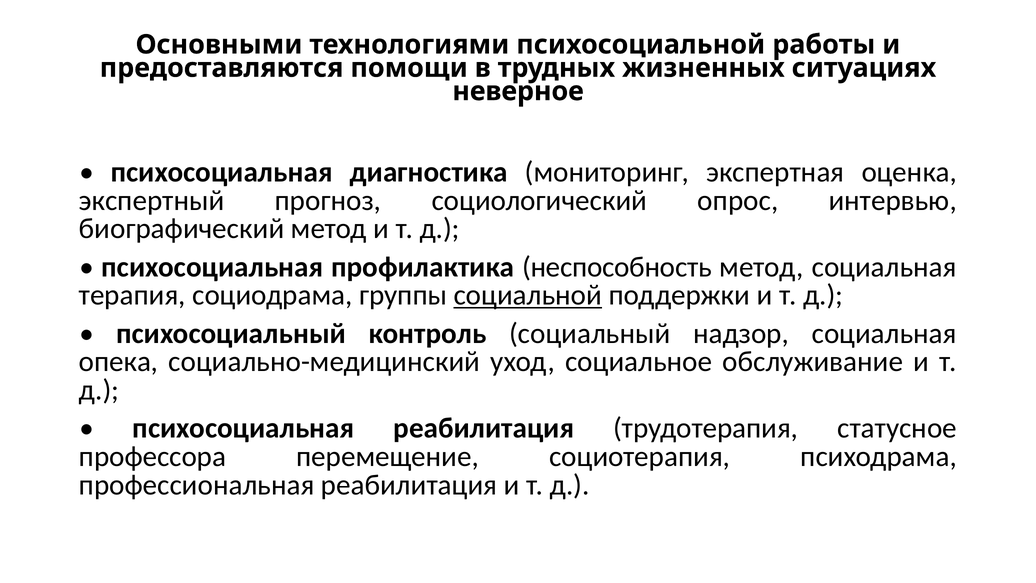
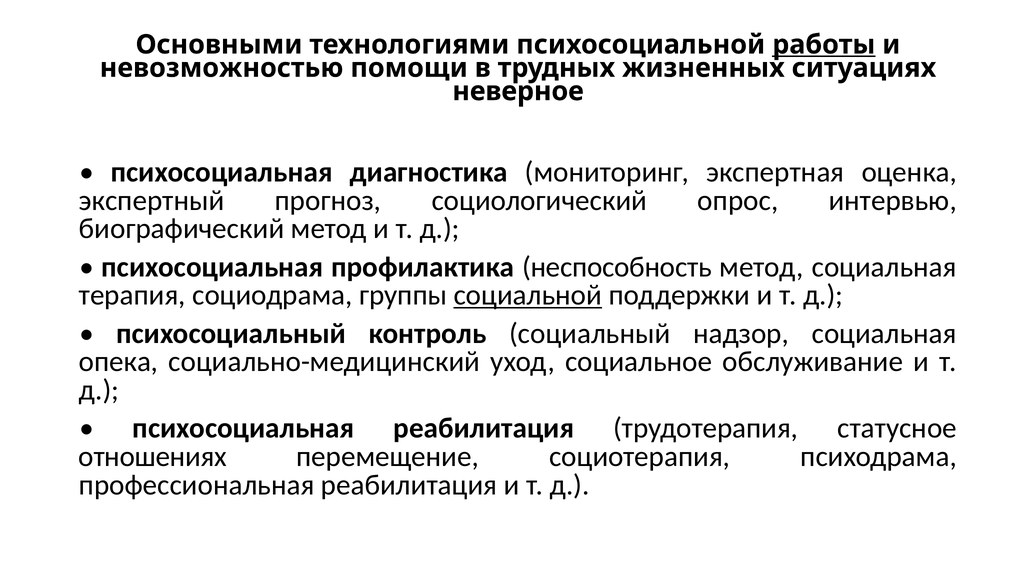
работы underline: none -> present (824, 45)
предоставляются: предоставляются -> невозможностью (222, 68)
профессора: профессора -> отношениях (153, 456)
